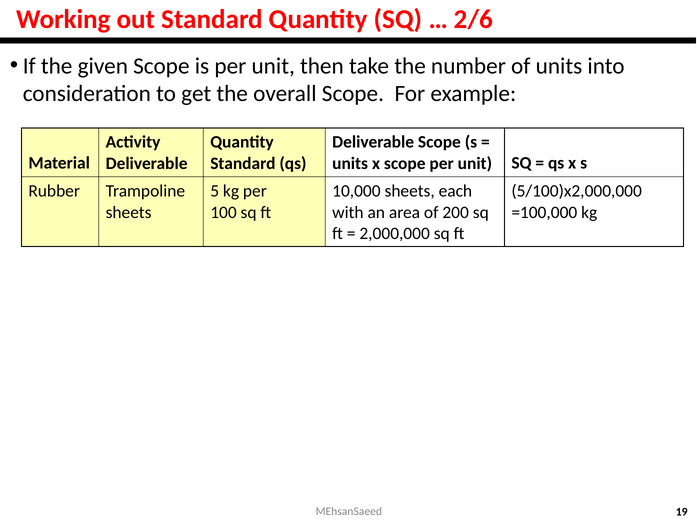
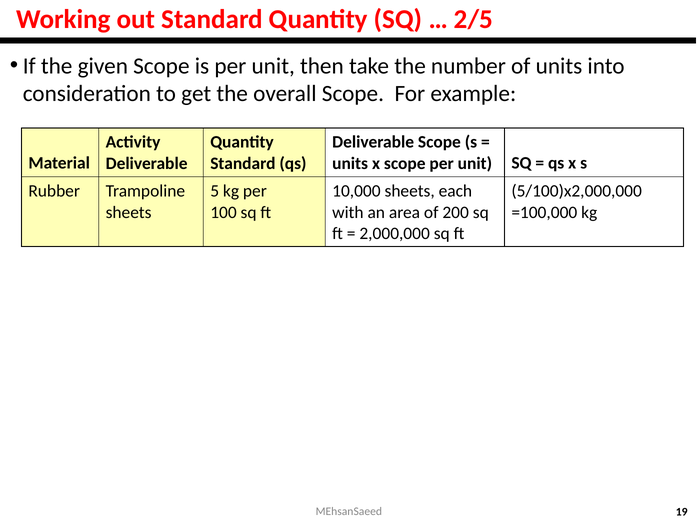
2/6: 2/6 -> 2/5 (473, 19)
